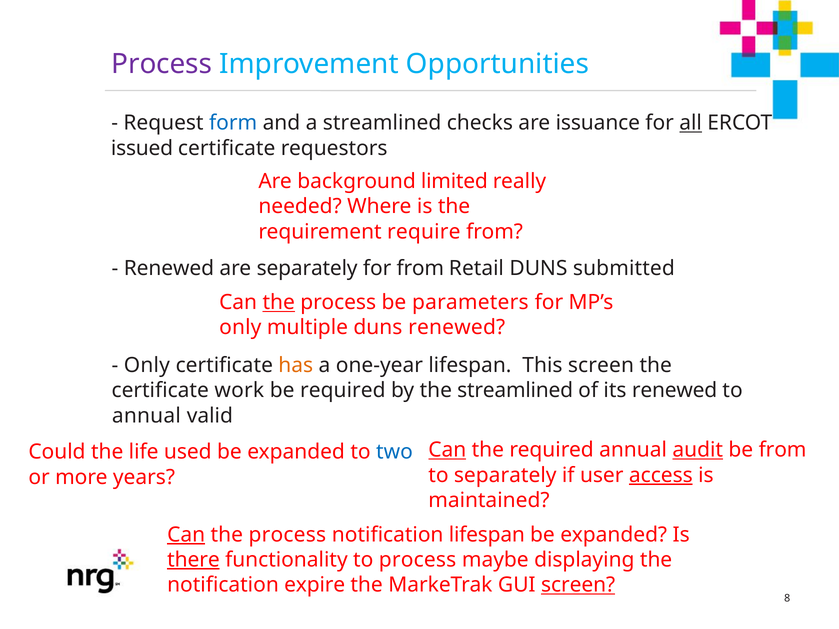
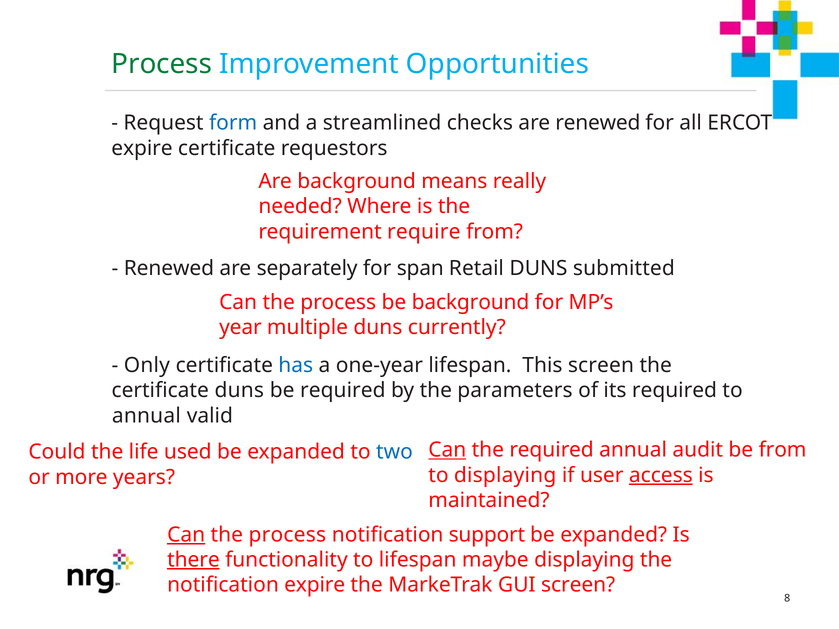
Process colour: purple -> green (162, 64)
are issuance: issuance -> renewed (598, 123)
all underline: present -> none (691, 123)
issued: issued -> expire (142, 148)
limited: limited -> means (454, 181)
for from: from -> span (420, 269)
the underline: present -> none (279, 303)
be parameters: parameters -> background (470, 303)
only: only -> year (240, 328)
duns renewed: renewed -> currently (457, 328)
has colour: orange -> blue (296, 365)
certificate work: work -> duns (239, 391)
the streamlined: streamlined -> parameters (515, 391)
its renewed: renewed -> required (674, 391)
audit underline: present -> none (698, 450)
to separately: separately -> displaying (505, 475)
notification lifespan: lifespan -> support (487, 535)
to process: process -> lifespan (418, 560)
screen underline: present -> none (578, 585)
